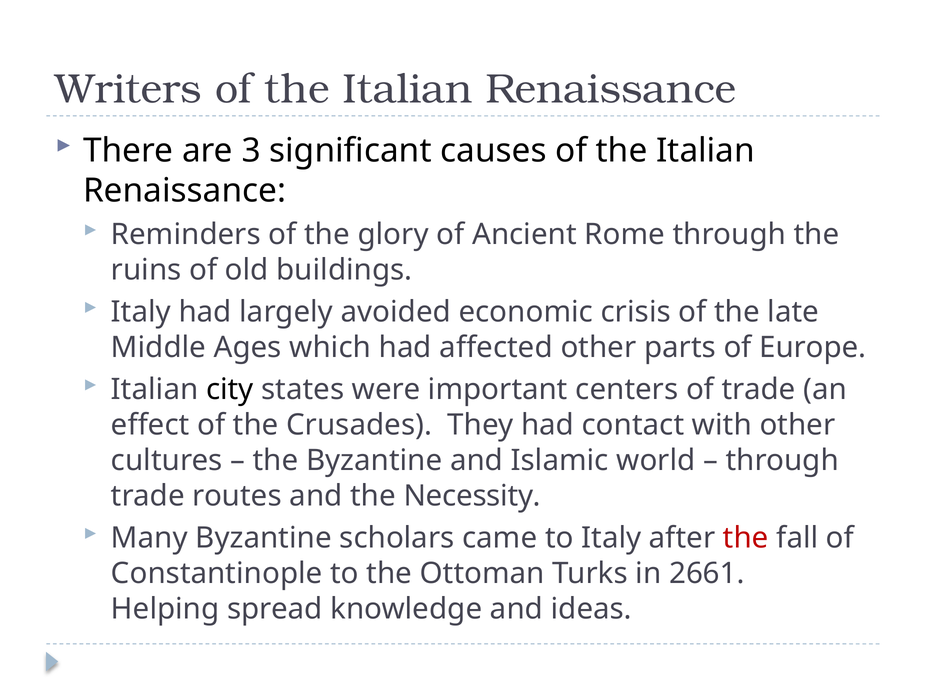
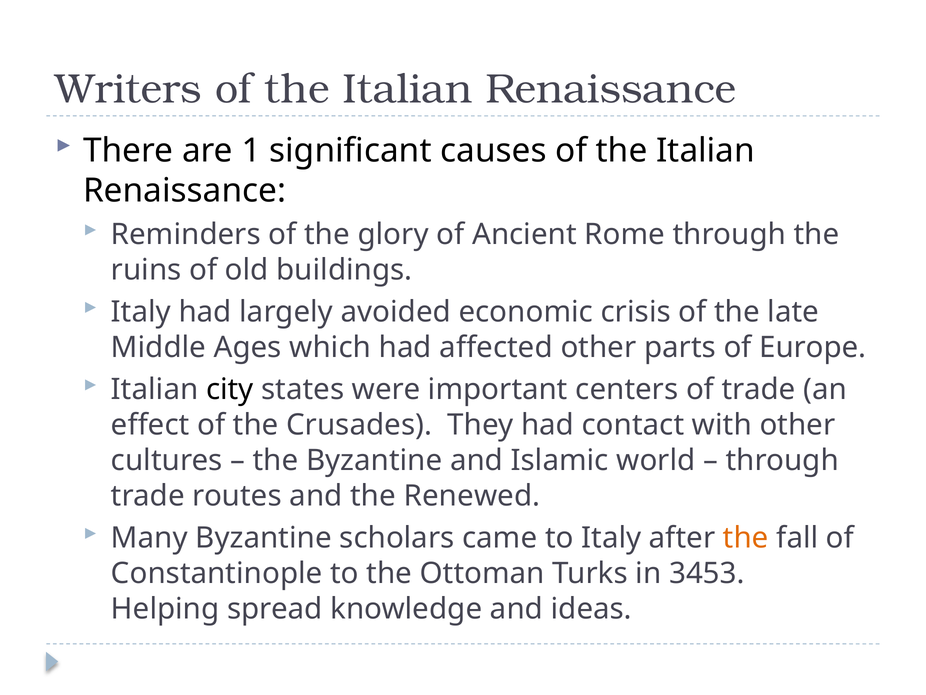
3: 3 -> 1 (251, 150)
Necessity: Necessity -> Renewed (472, 496)
the colour: red -> orange (746, 537)
2661: 2661 -> 3453 (707, 573)
